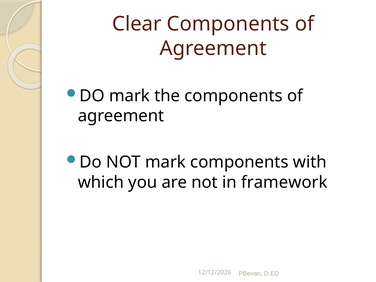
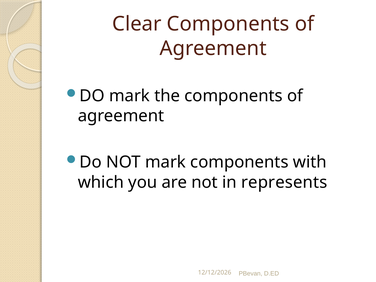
framework: framework -> represents (284, 182)
